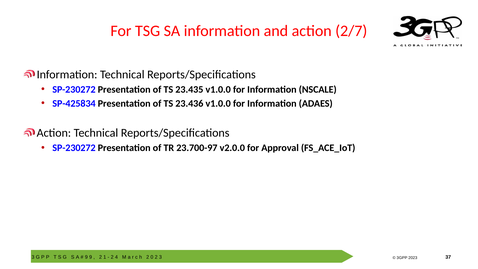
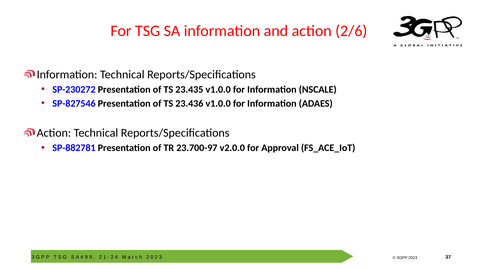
2/7: 2/7 -> 2/6 (351, 31)
SP-425834: SP-425834 -> SP-827546 (74, 103)
SP-230272: SP-230272 -> SP-882781 (74, 148)
